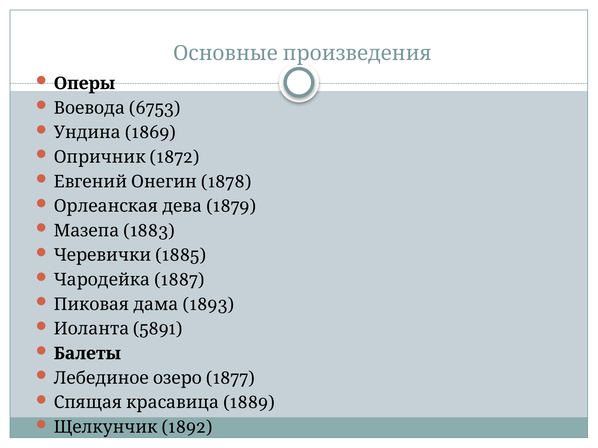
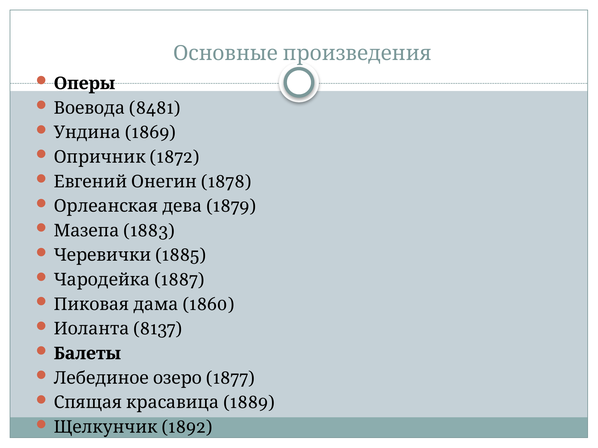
6753: 6753 -> 8481 (155, 108)
1893: 1893 -> 1860 (208, 305)
5891: 5891 -> 8137 (158, 329)
